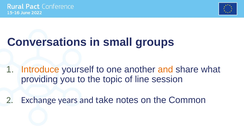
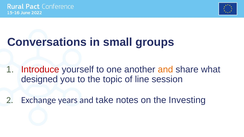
Introduce colour: orange -> red (40, 70)
providing: providing -> designed (39, 79)
Common: Common -> Investing (187, 100)
